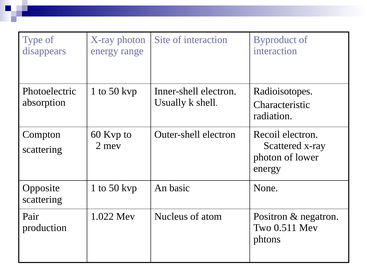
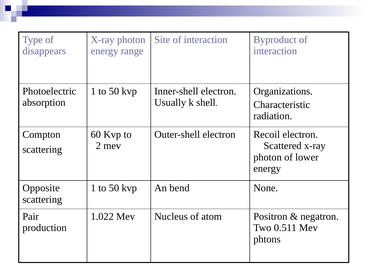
Radioisotopes: Radioisotopes -> Organizations (283, 91)
basic: basic -> bend (180, 188)
